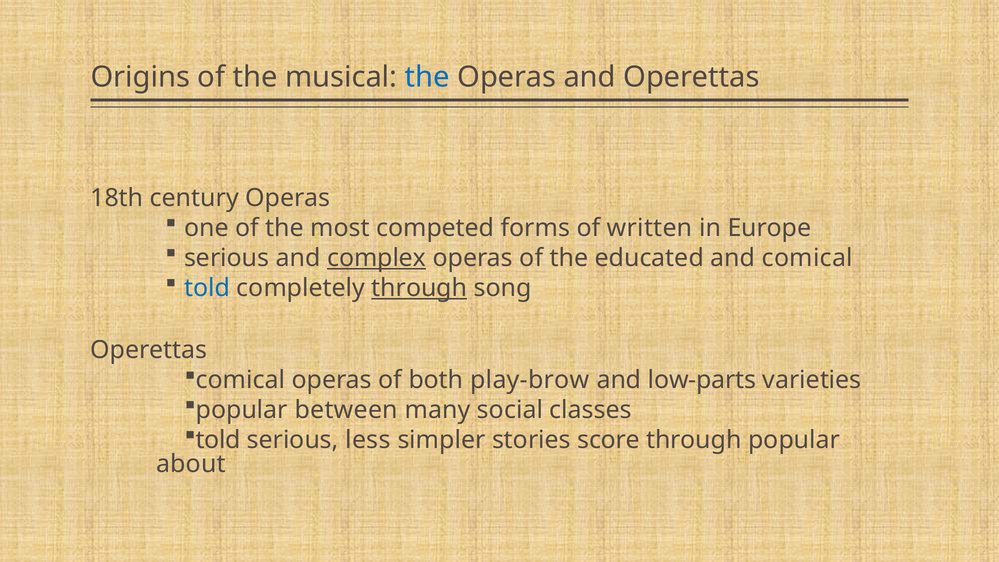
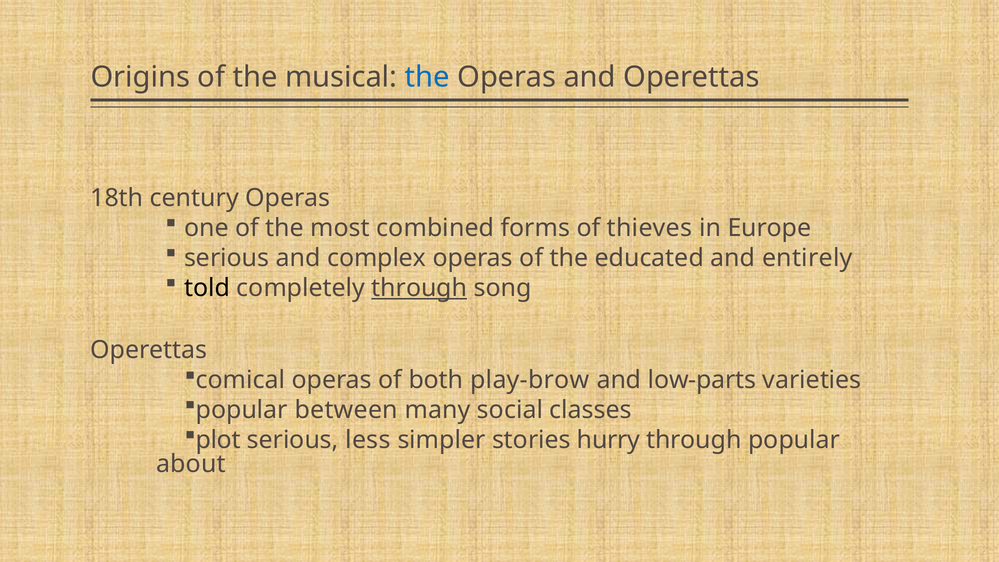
competed: competed -> combined (435, 228)
written: written -> thieves (650, 228)
complex underline: present -> none (377, 258)
and comical: comical -> entirely (807, 258)
told colour: blue -> black (207, 288)
told: told -> plot (218, 440)
score: score -> hurry (609, 440)
